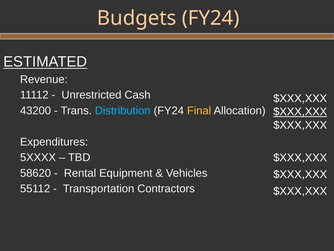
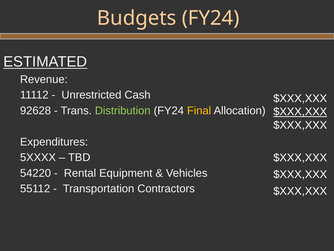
43200: 43200 -> 92628 (36, 110)
Distribution colour: light blue -> light green (123, 110)
58620: 58620 -> 54220 (36, 173)
